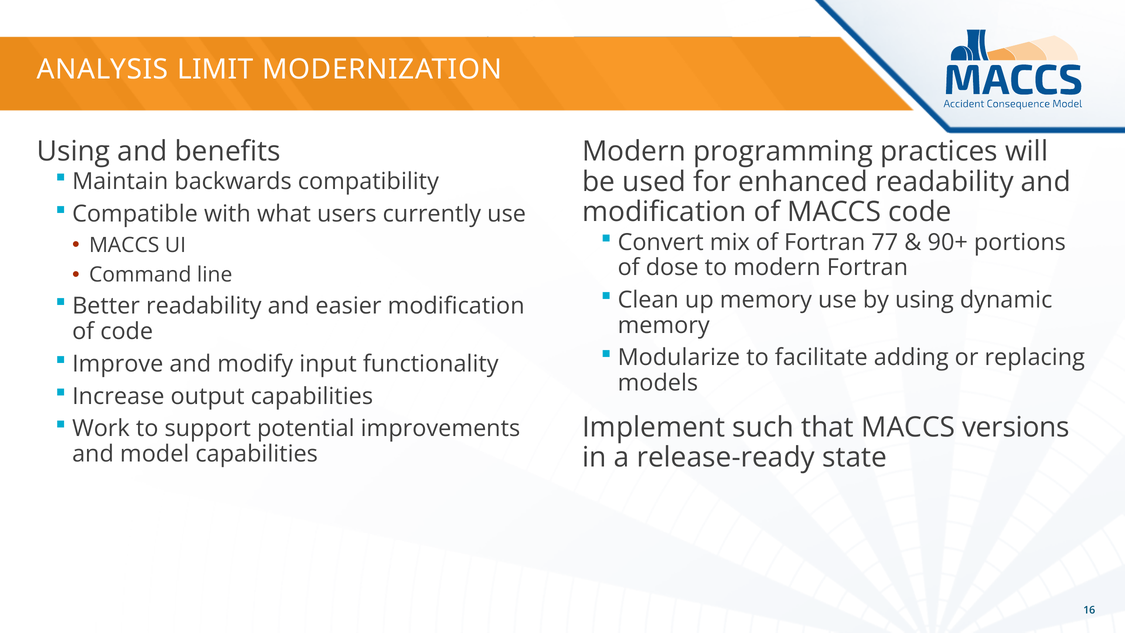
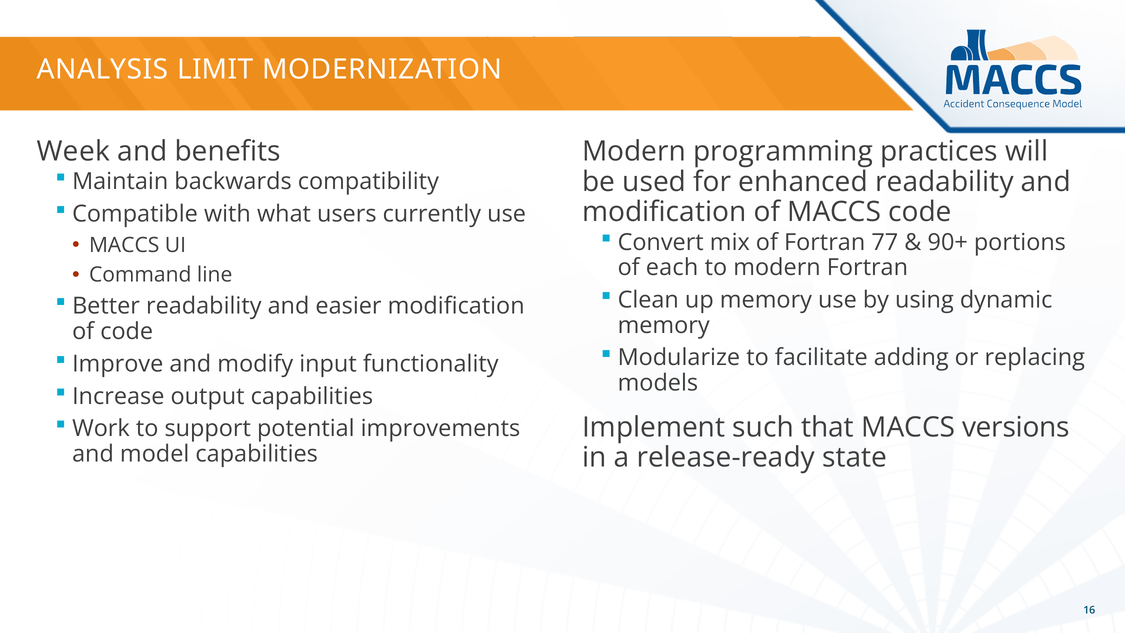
Using: Using -> Week (73, 151)
dose: dose -> each (672, 268)
